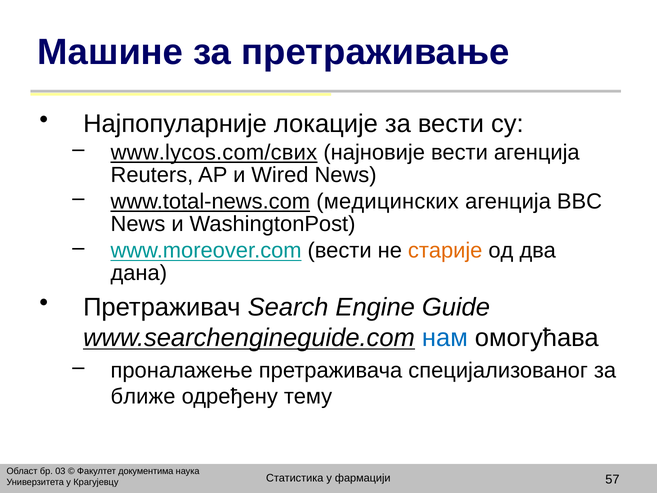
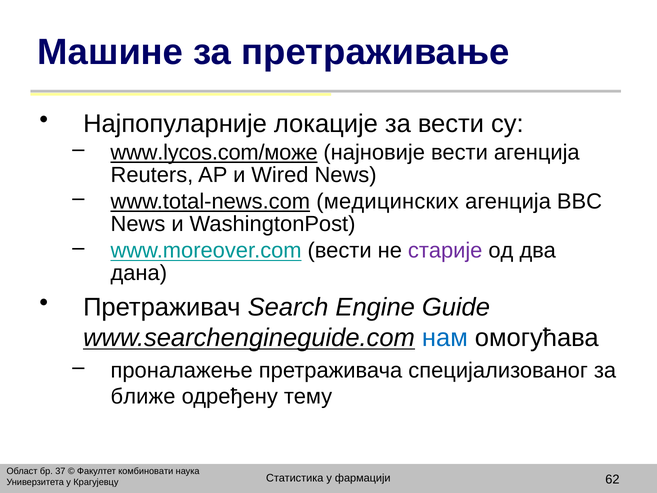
www.lycos.com/свих: www.lycos.com/свих -> www.lycos.com/може (214, 152)
старије colour: orange -> purple (445, 251)
03: 03 -> 37 (60, 471)
документима: документима -> комбиновати (146, 471)
57: 57 -> 62 (612, 479)
